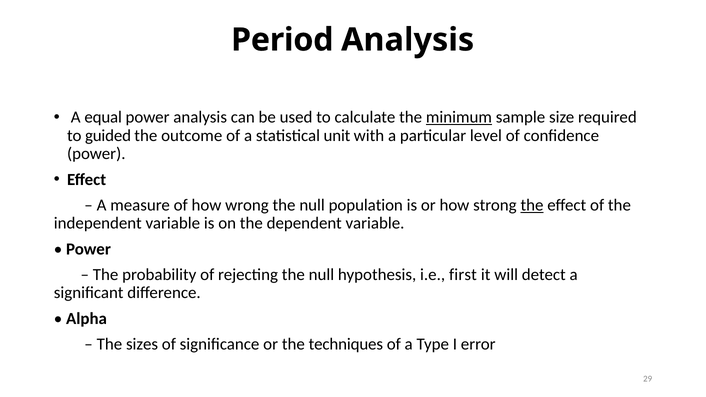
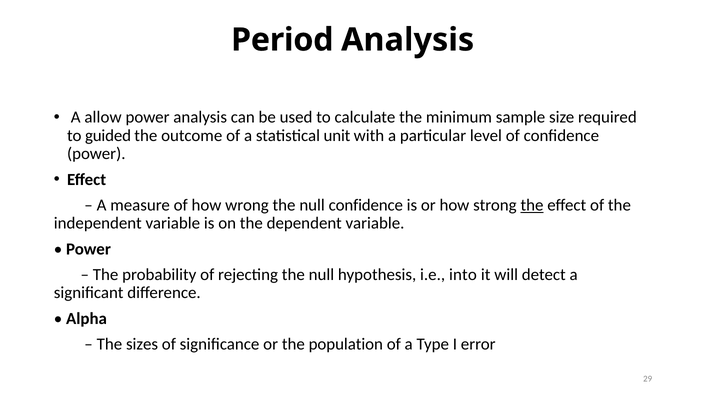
equal: equal -> allow (103, 117)
minimum underline: present -> none (459, 117)
null population: population -> confidence (366, 205)
first: first -> into (463, 275)
techniques: techniques -> population (346, 344)
